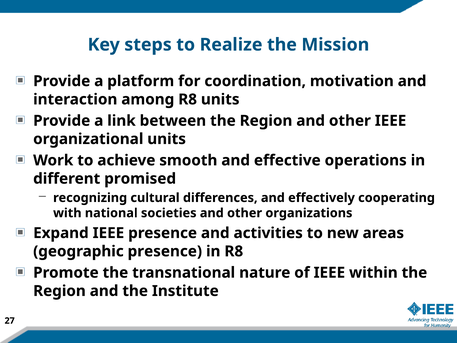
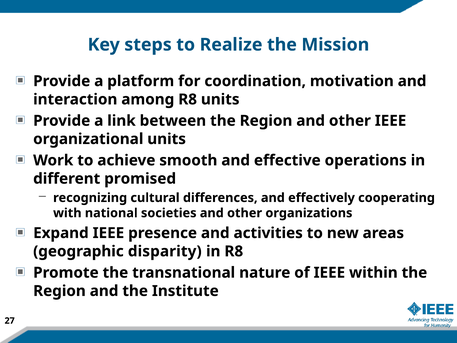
geographic presence: presence -> disparity (165, 251)
